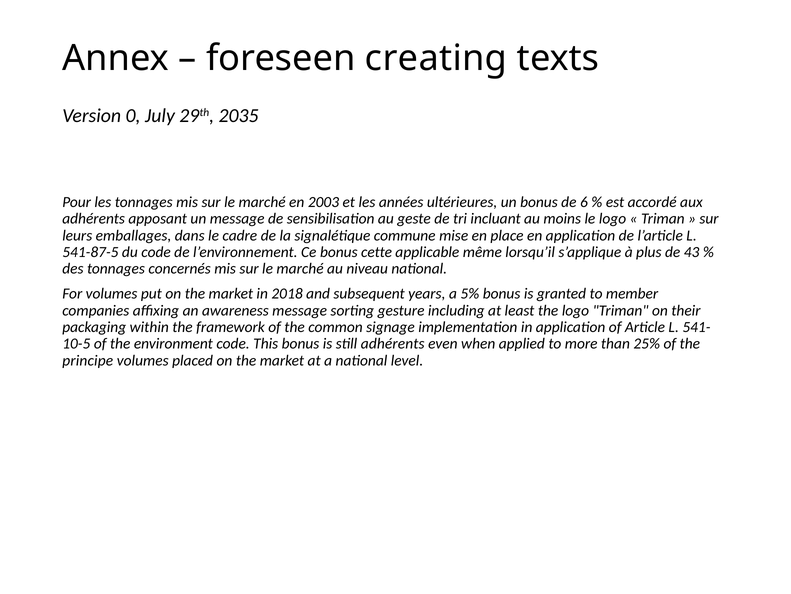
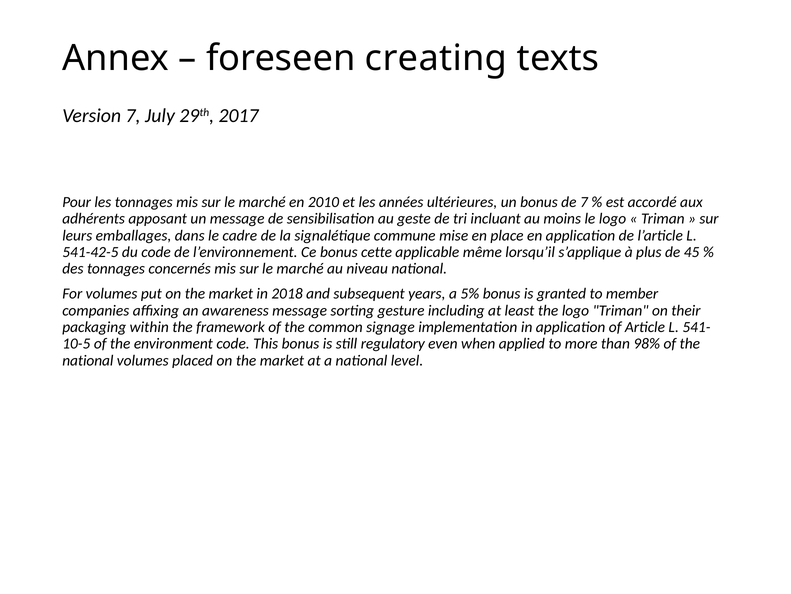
Version 0: 0 -> 7 (133, 115)
2035: 2035 -> 2017 (239, 115)
2003: 2003 -> 2010 (323, 202)
de 6: 6 -> 7 (584, 202)
541-87-5: 541-87-5 -> 541-42-5 (90, 252)
43: 43 -> 45 (692, 252)
still adhérents: adhérents -> regulatory (393, 343)
25%: 25% -> 98% (647, 343)
principe: principe -> national (88, 360)
